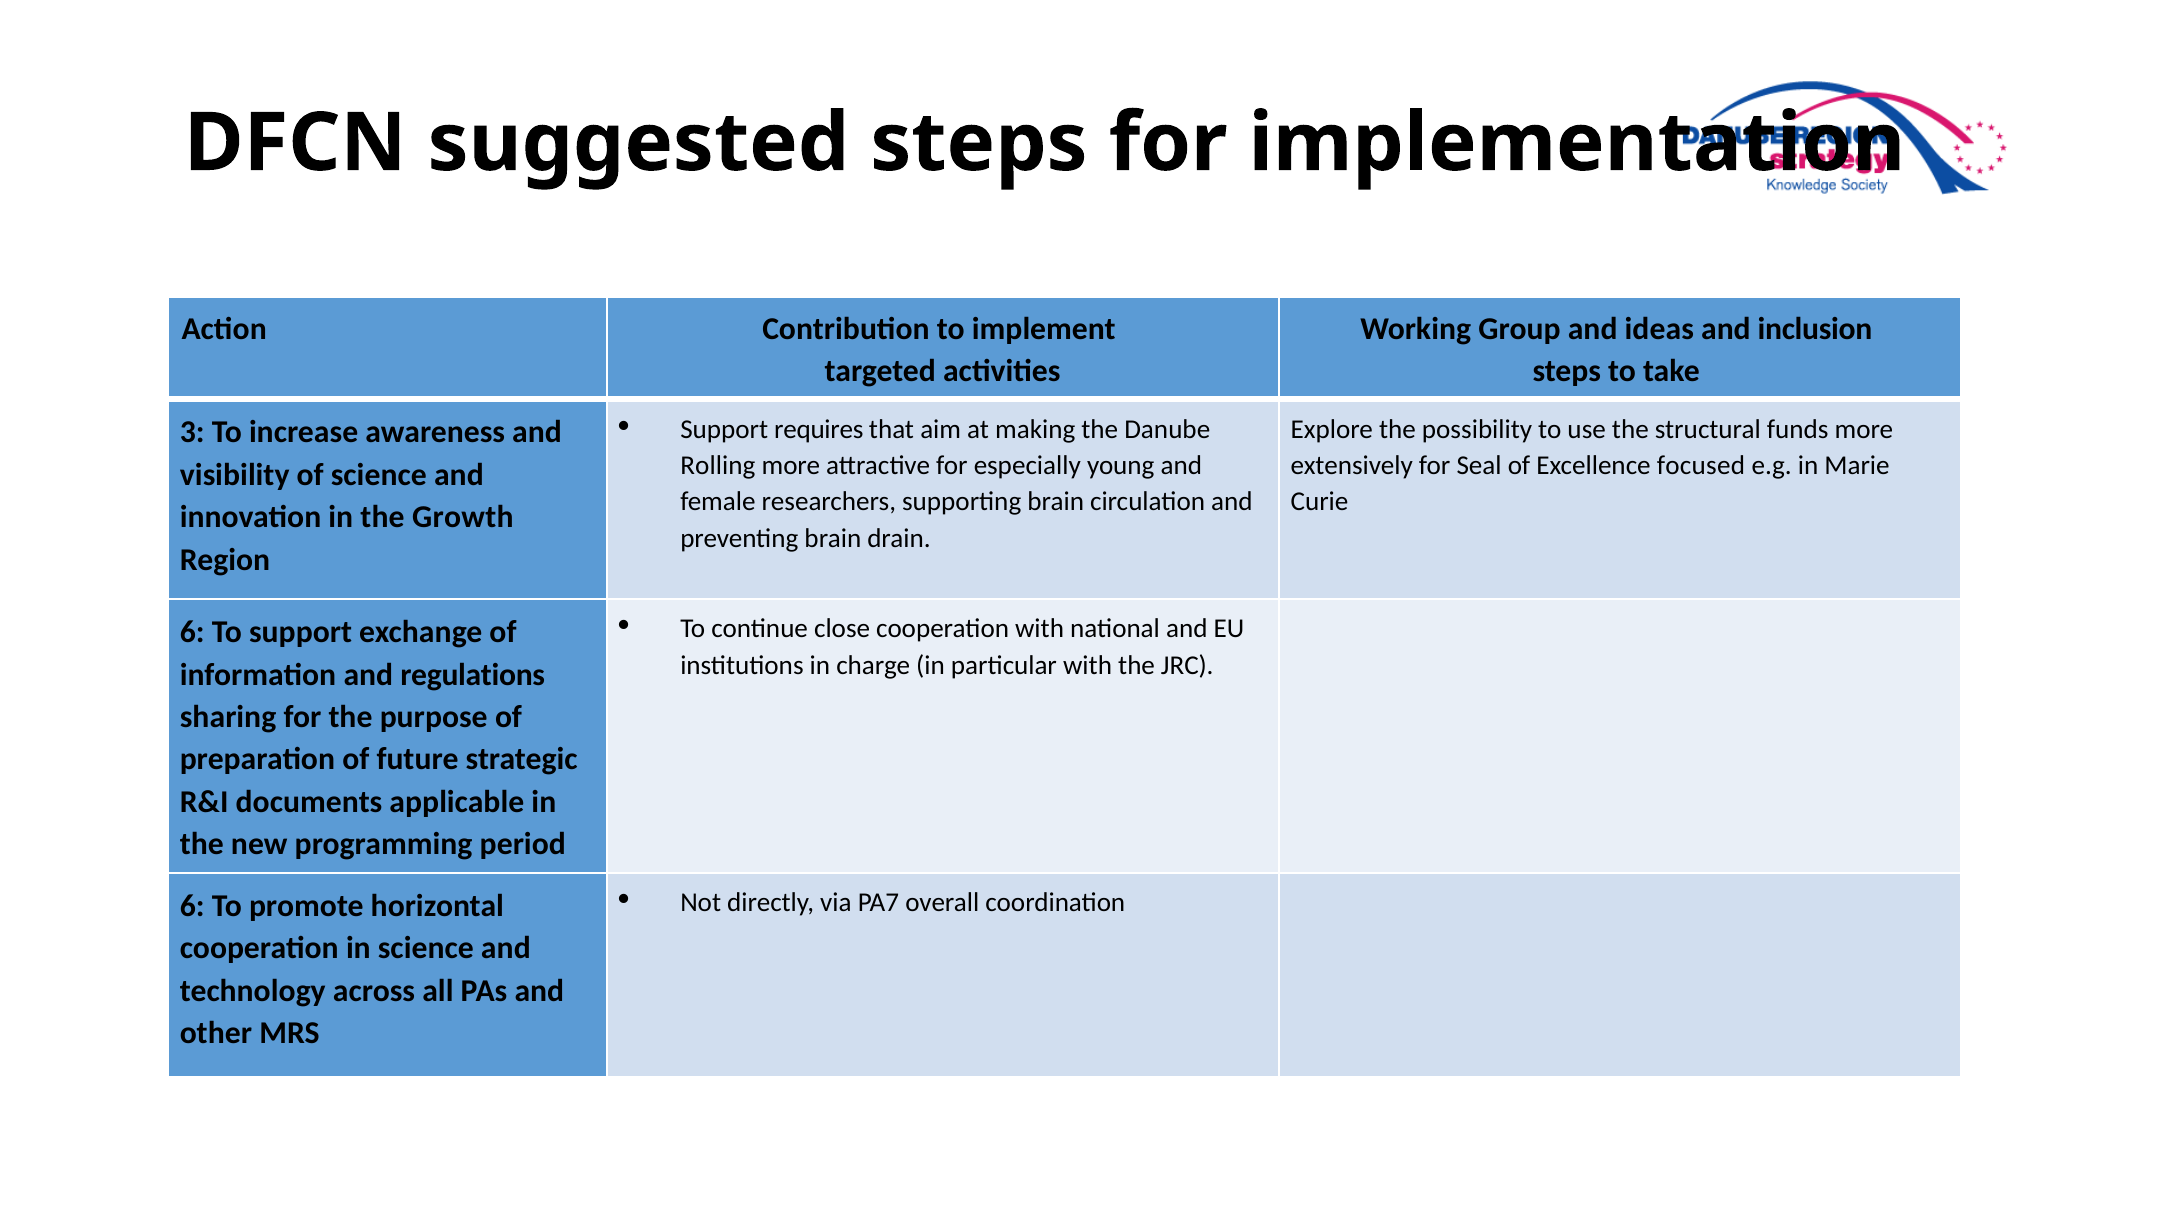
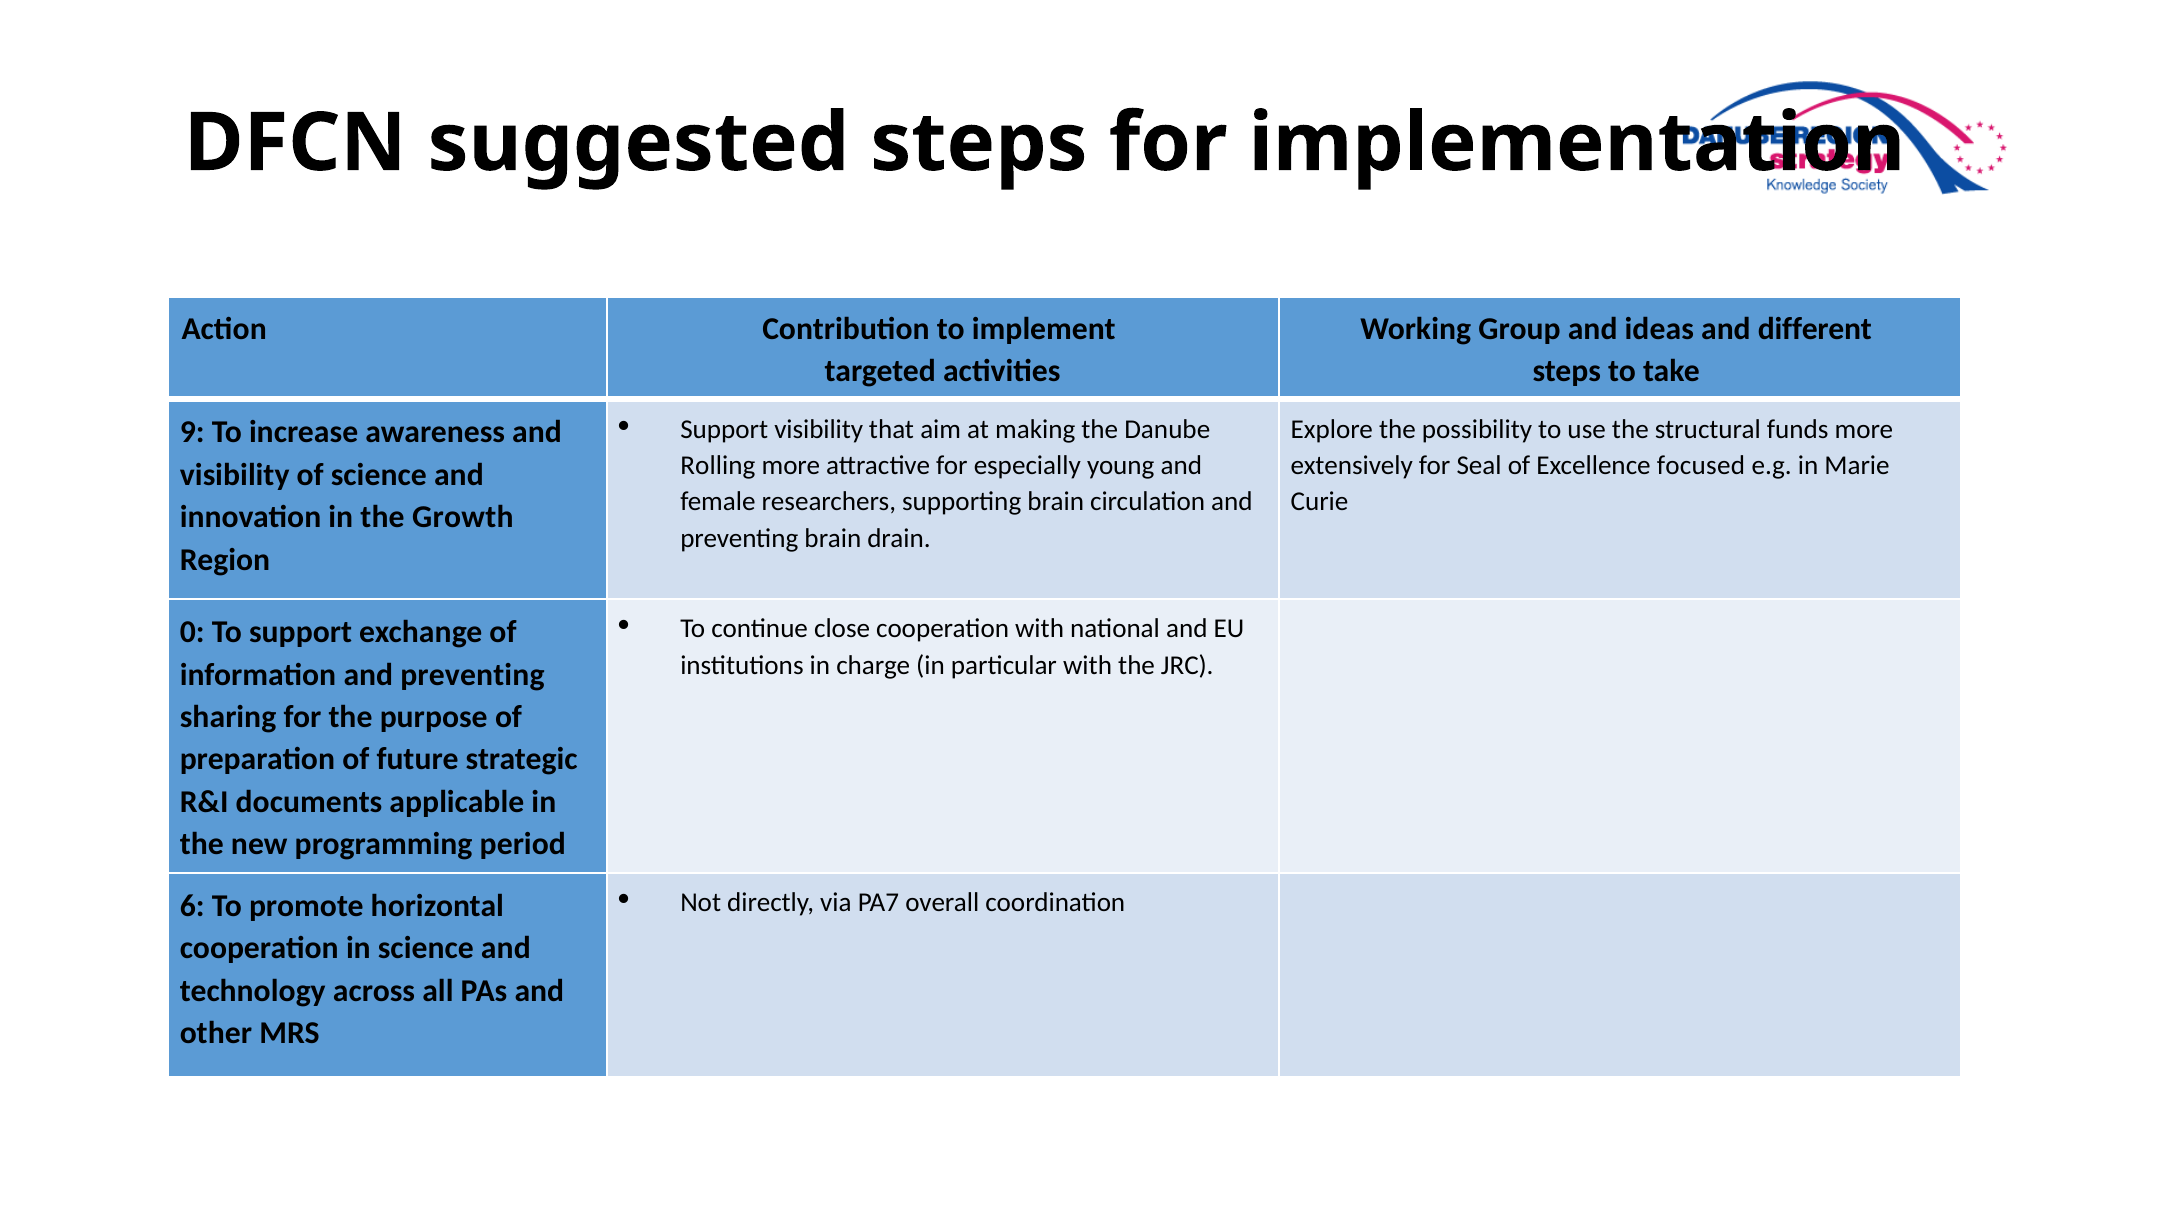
inclusion: inclusion -> different (1815, 329)
Support requires: requires -> visibility (819, 429)
3: 3 -> 9 (192, 432)
6: 6 -> 0 (192, 632)
information and regulations: regulations -> preventing (472, 674)
